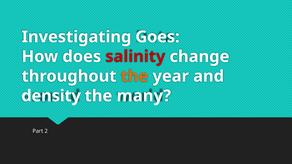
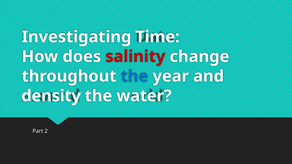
Goes: Goes -> Time (157, 37)
the colour: orange -> blue (134, 76)
many: many -> water (144, 96)
